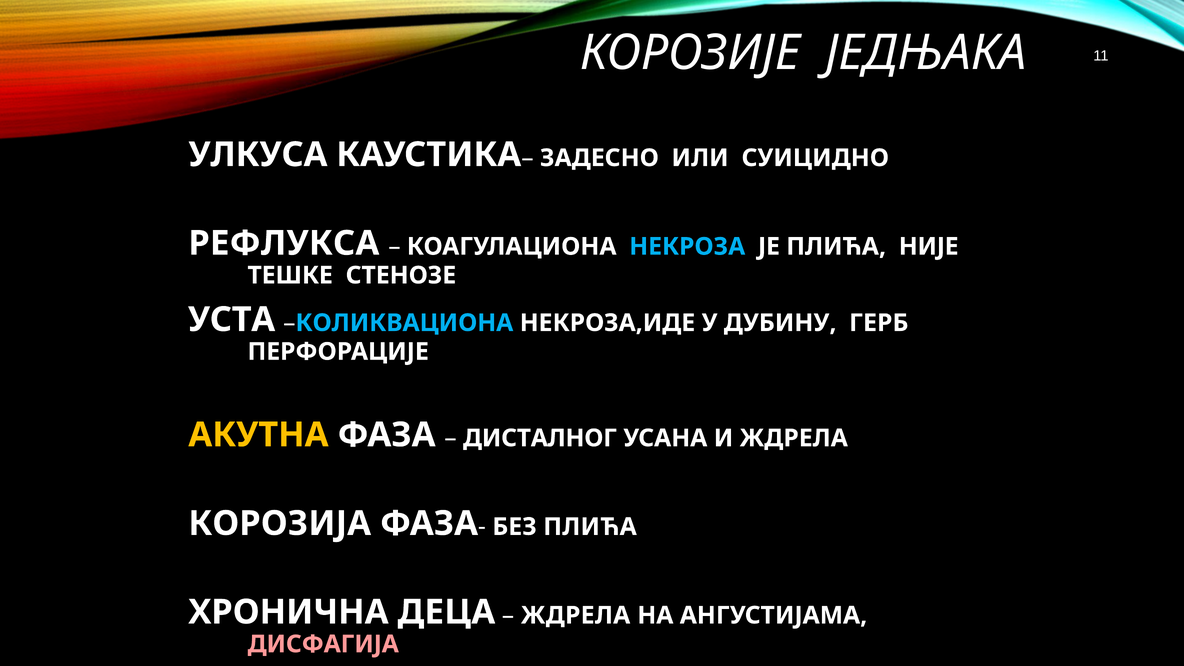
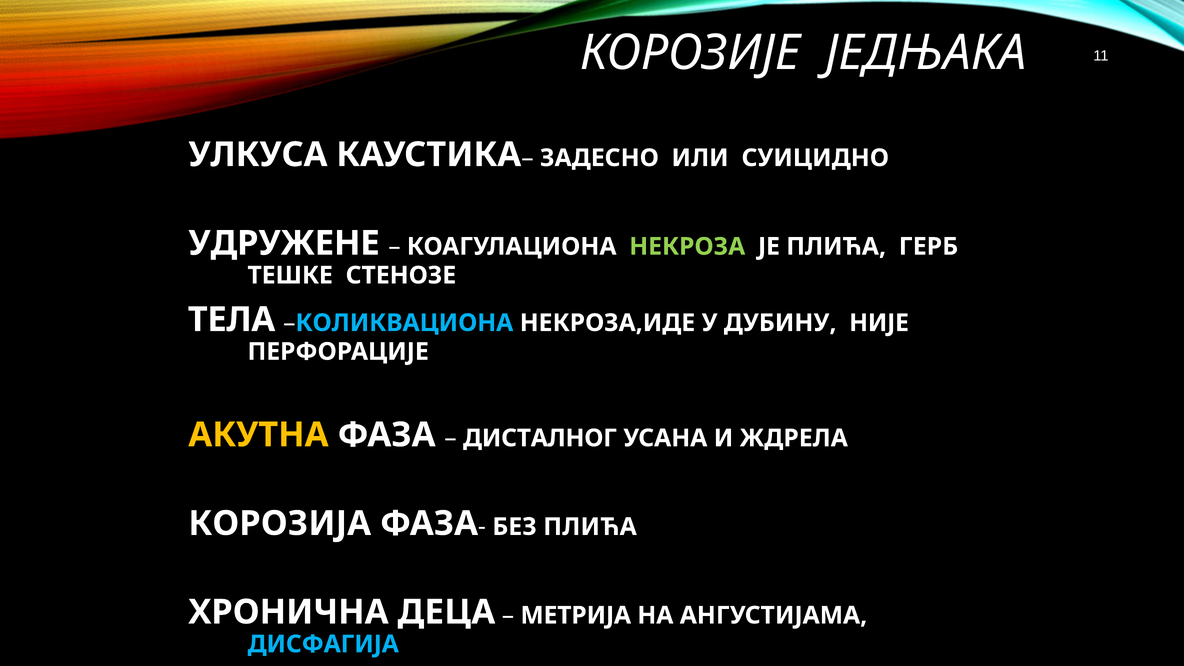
РЕФЛУКСА: РЕФЛУКСА -> УДРУЖЕНЕ (284, 243)
НЕКРОЗА colour: light blue -> light green (687, 247)
НИЈЕ: НИЈЕ -> ГЕРБ (929, 247)
УСТА: УСТА -> ТЕЛА (231, 320)
ГЕРБ: ГЕРБ -> НИЈЕ (879, 323)
ЖДРЕЛА: ЖДРЕЛА -> МЕТРИЈА (576, 615)
ДИСФАГИЈА colour: pink -> light blue (323, 644)
